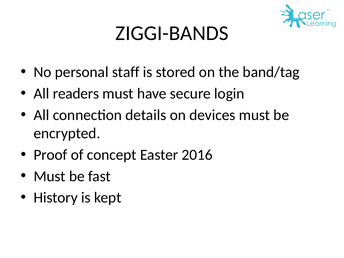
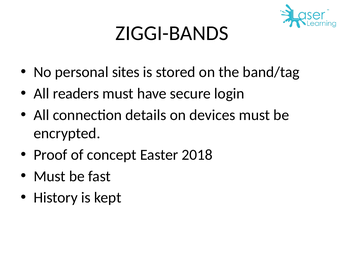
staff: staff -> sites (126, 72)
2016: 2016 -> 2018 (197, 155)
